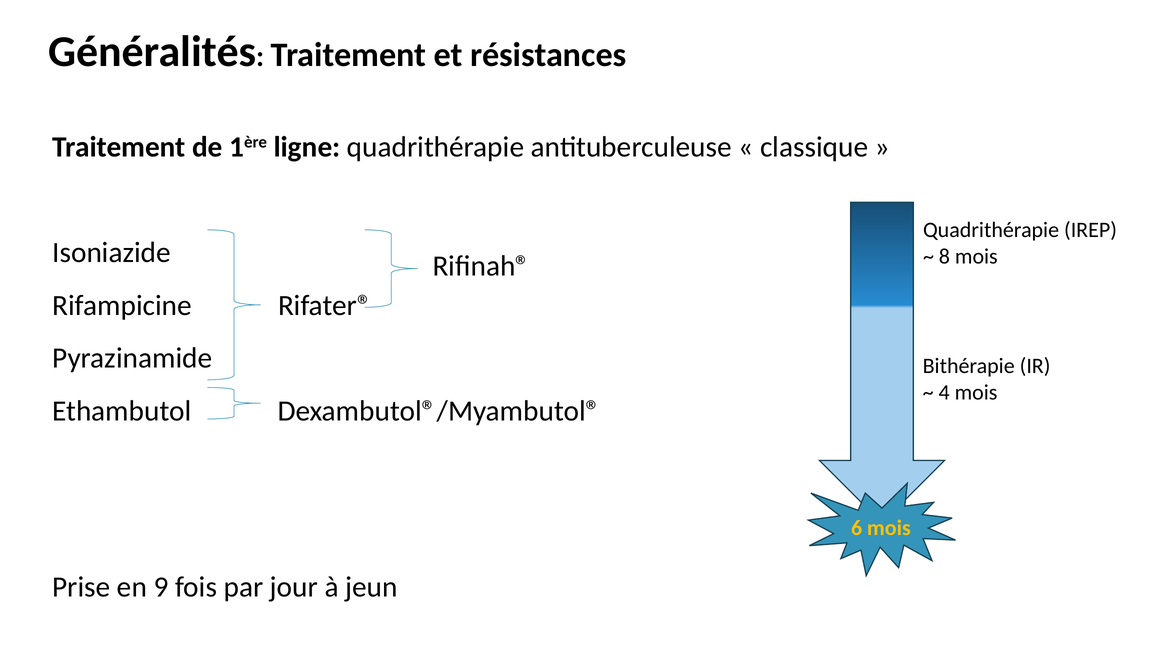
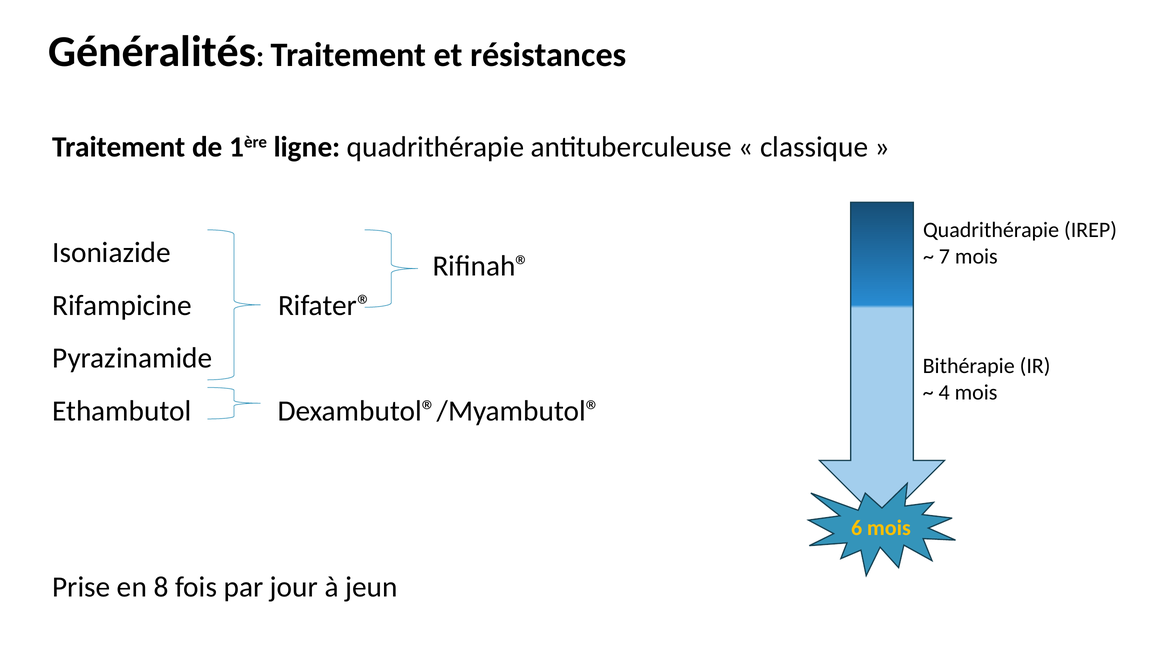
8: 8 -> 7 (944, 256)
9: 9 -> 8 (161, 587)
